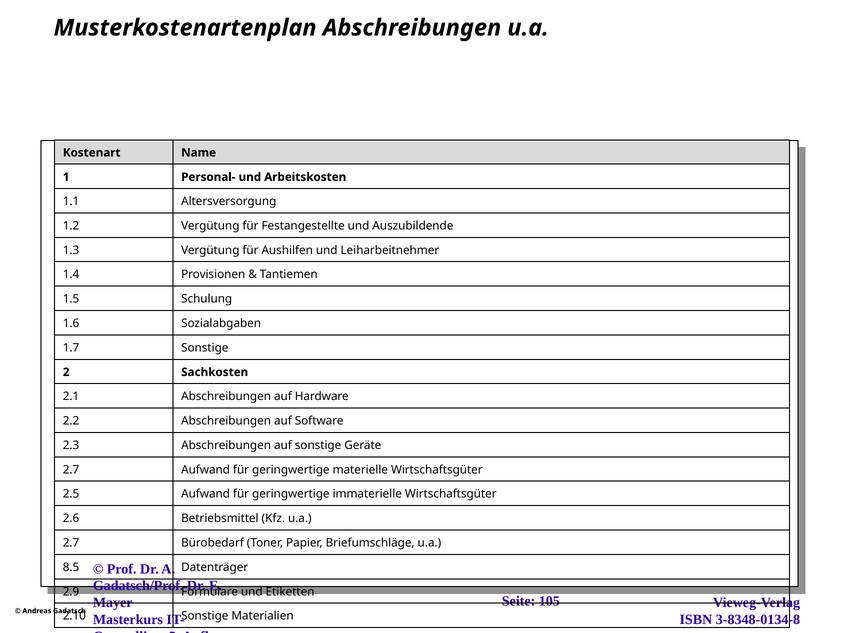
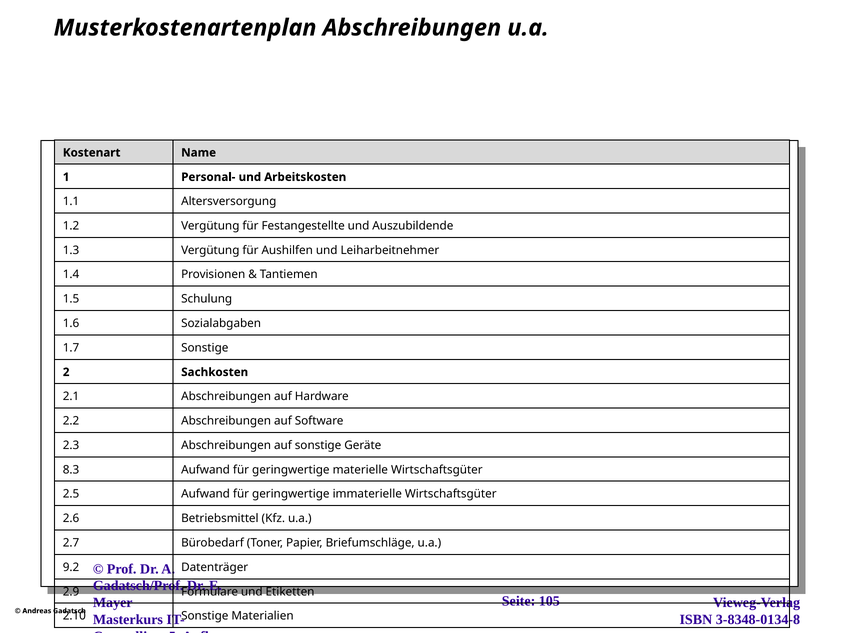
2.7: 2.7 -> 8.3 (71, 470)
8.5: 8.5 -> 9.2 (71, 567)
